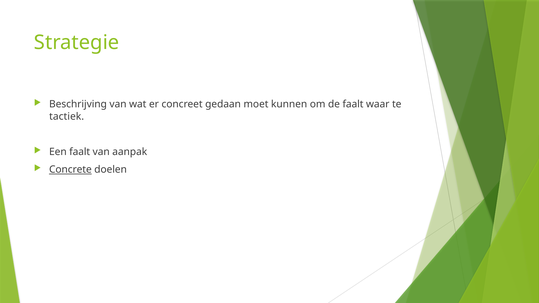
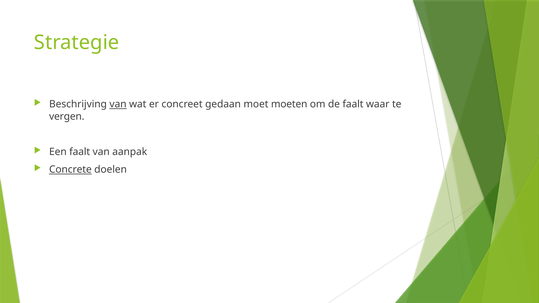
van underline: none -> present (118, 104)
kunnen: kunnen -> moeten (289, 104)
tactiek: tactiek -> vergen (67, 116)
